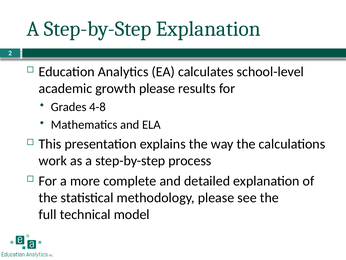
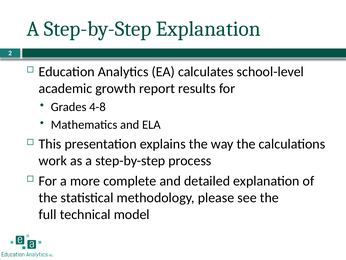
growth please: please -> report (157, 88)
